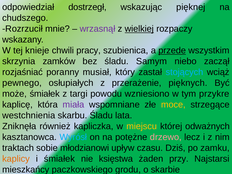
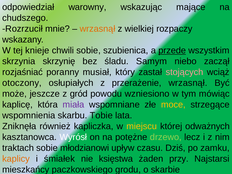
dostrzegł: dostrzegł -> warowny (87, 7)
pięknej: pięknej -> mające (191, 7)
wrzasnął colour: purple -> orange (98, 29)
wielkiej underline: present -> none (139, 29)
chwili pracy: pracy -> sobie (89, 51)
zamków: zamków -> skrzynię (59, 61)
stojących colour: light blue -> pink (185, 72)
pewnego: pewnego -> otoczony (22, 83)
przerażenie pięknych: pięknych -> wrzasnął (188, 83)
może śmiałek: śmiałek -> jeszcze (45, 94)
targi: targi -> gród (79, 94)
przykre: przykre -> mówiąc (214, 94)
westchnienia: westchnienia -> wspomnienia (29, 116)
skarbu Śladu: Śladu -> Tobie (101, 116)
Wyrósł colour: light blue -> white (73, 137)
drzewo colour: pink -> light green (166, 137)
